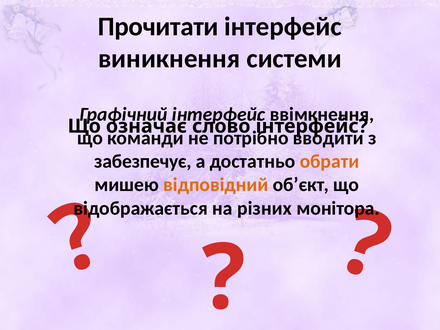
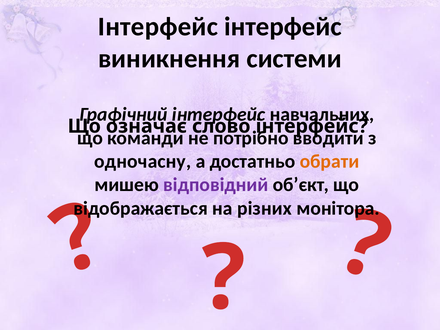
Прочитати: Прочитати -> Інтерфейс (158, 26)
ввімкнення: ввімкнення -> навчальних (322, 114)
забезпечує: забезпечує -> одночасну (143, 161)
відповідний colour: orange -> purple (216, 185)
